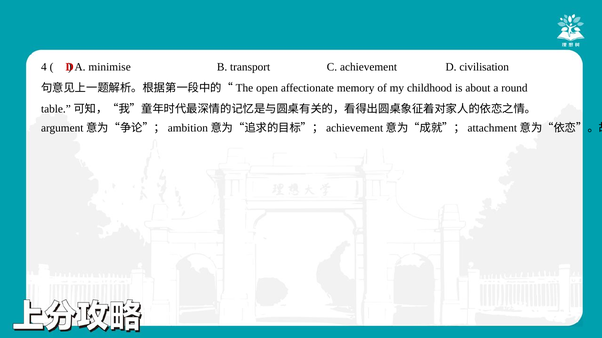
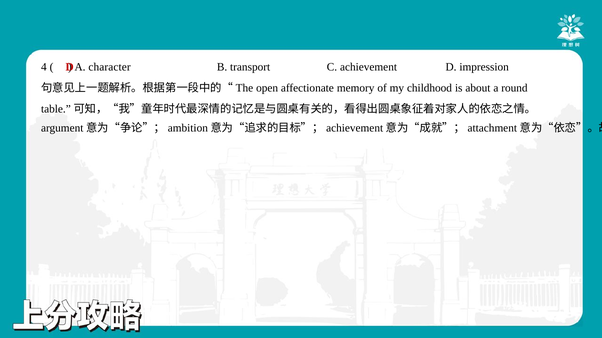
minimise: minimise -> character (110, 67)
civilisation: civilisation -> impression (484, 67)
